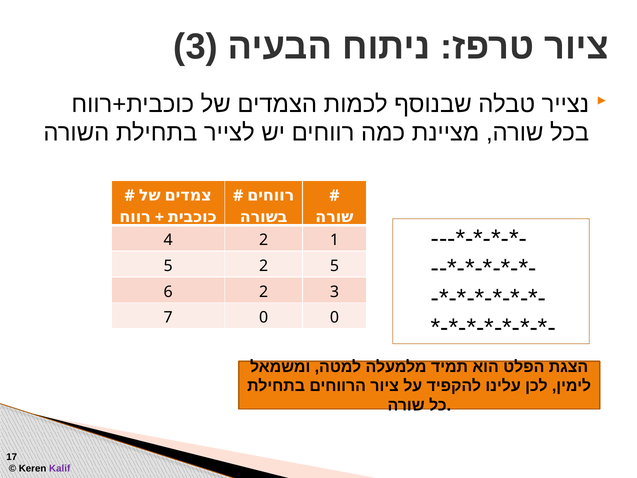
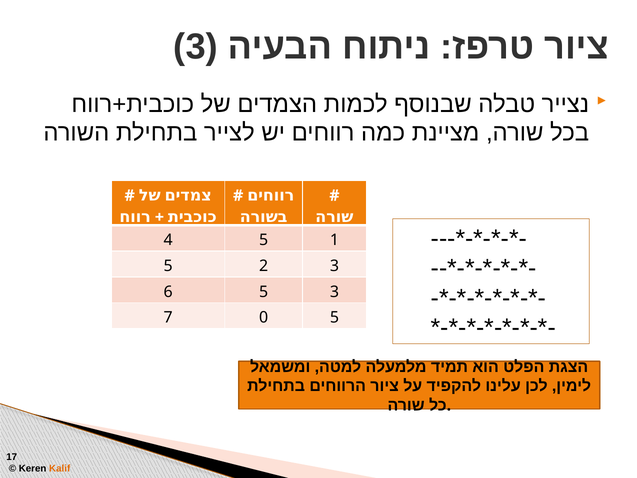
4 2: 2 -> 5 (264, 240)
2 5: 5 -> 3 (334, 266)
6 2: 2 -> 5 (264, 292)
0 0: 0 -> 5 (334, 318)
Kalif colour: purple -> orange (60, 468)
